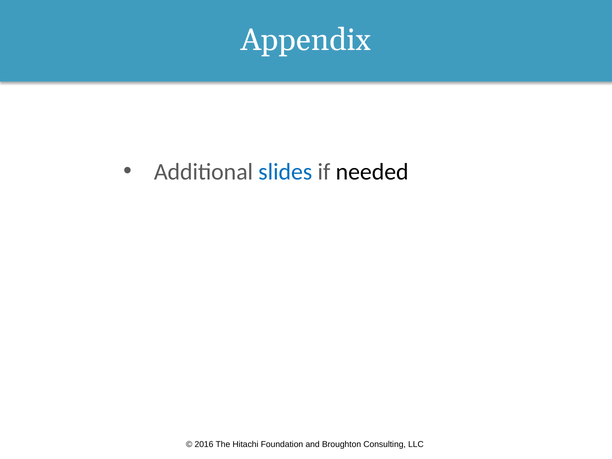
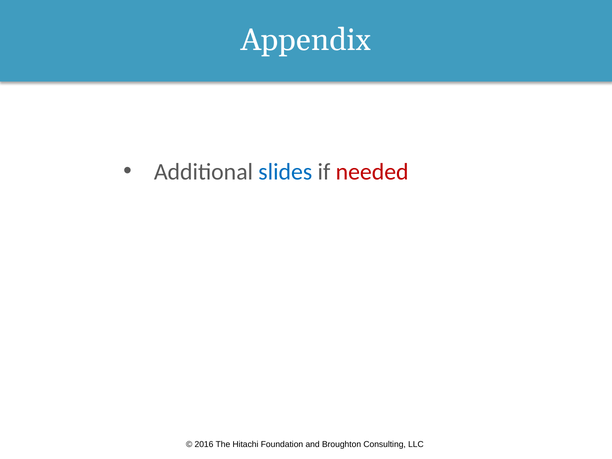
needed colour: black -> red (372, 172)
